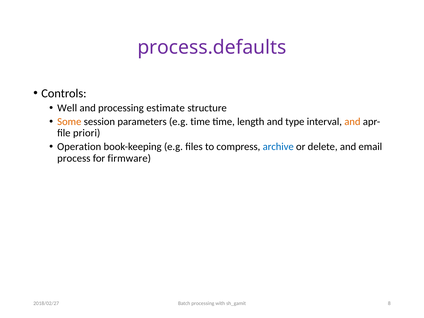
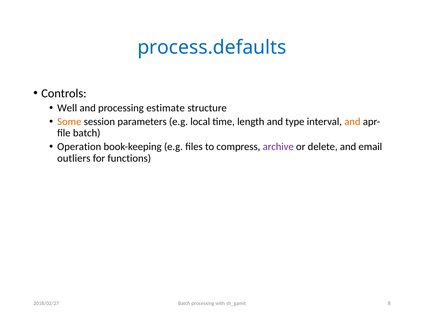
process.defaults colour: purple -> blue (212, 48)
e.g time: time -> local (200, 122)
priori: priori -> batch (87, 133)
archive colour: blue -> purple (278, 147)
process: process -> outliers (74, 158)
firmware: firmware -> functions (129, 158)
